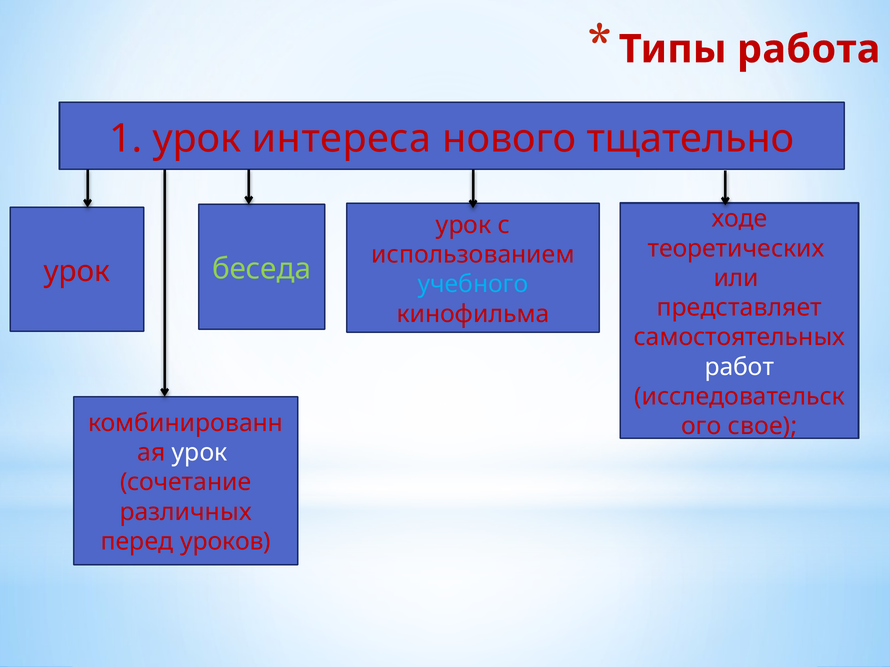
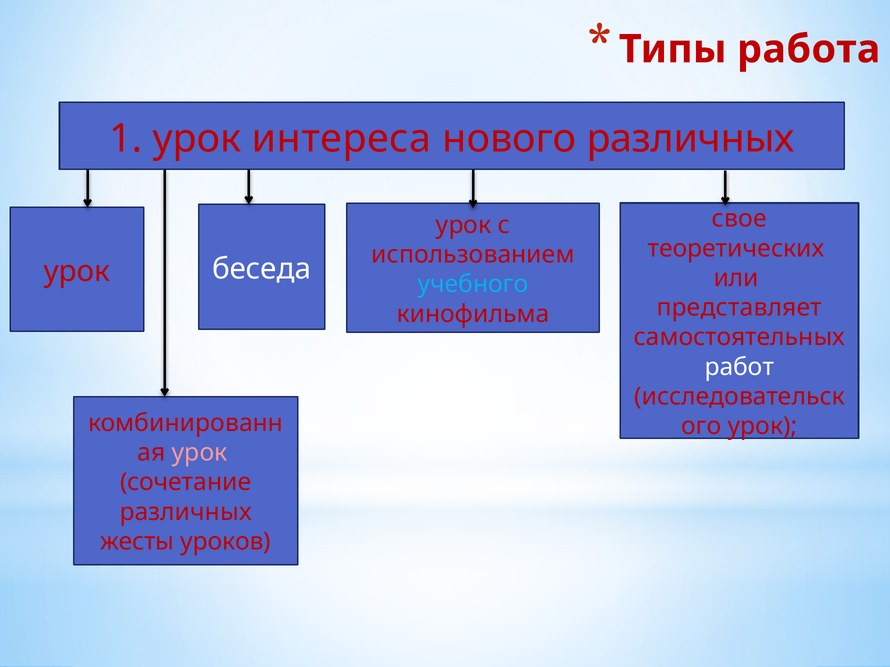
нового тщательно: тщательно -> различных (691, 139)
ходе: ходе -> свое (739, 219)
беседа colour: light green -> white (262, 269)
свое: свое -> урок (763, 427)
урок colour: white -> pink (200, 453)
перед: перед -> жесты (137, 542)
